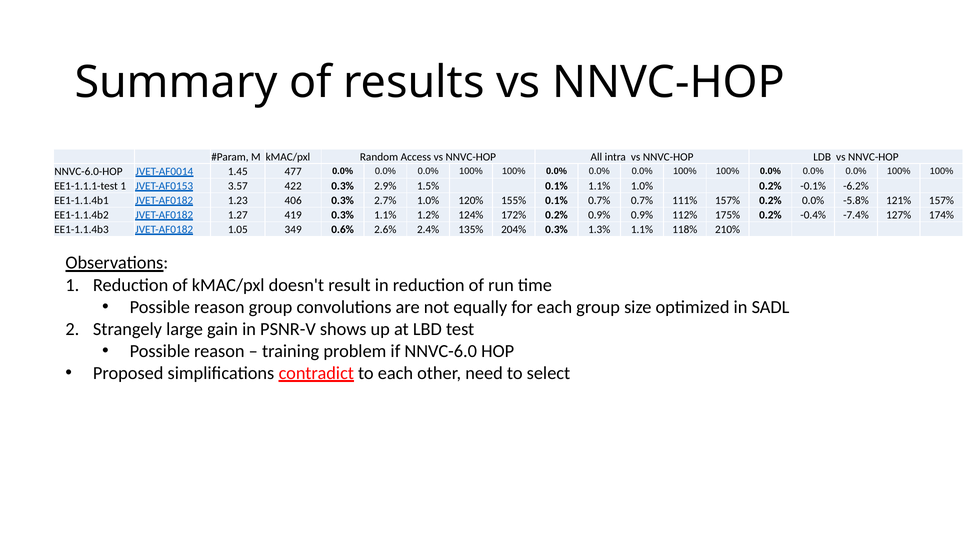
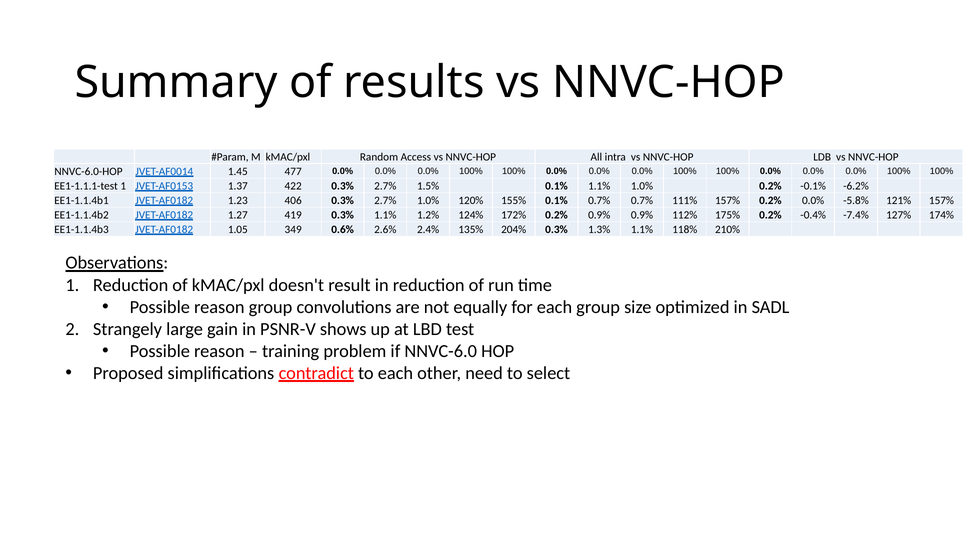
3.57: 3.57 -> 1.37 (238, 186)
422 0.3% 2.9%: 2.9% -> 2.7% (385, 186)
